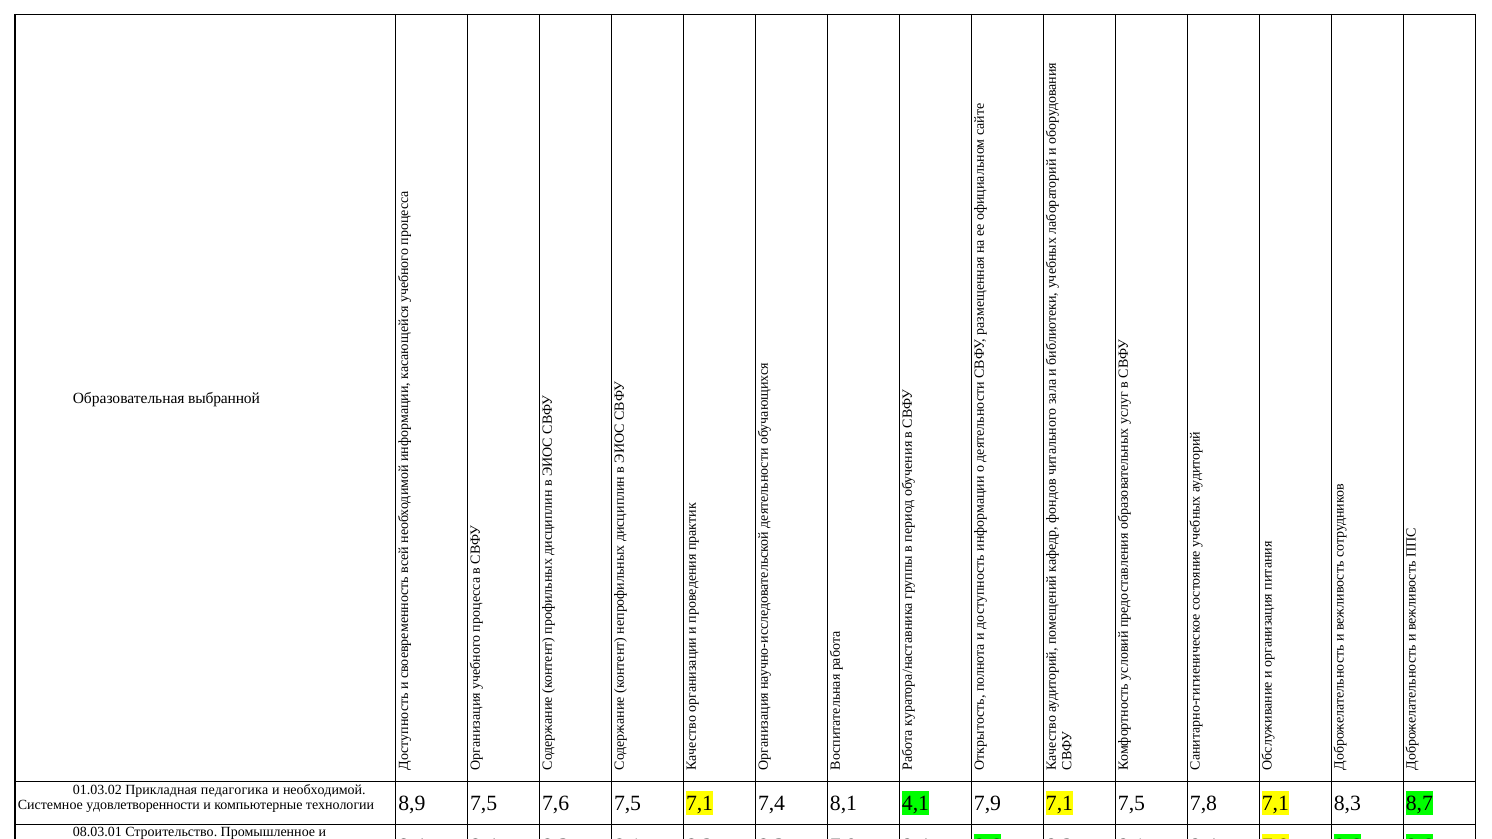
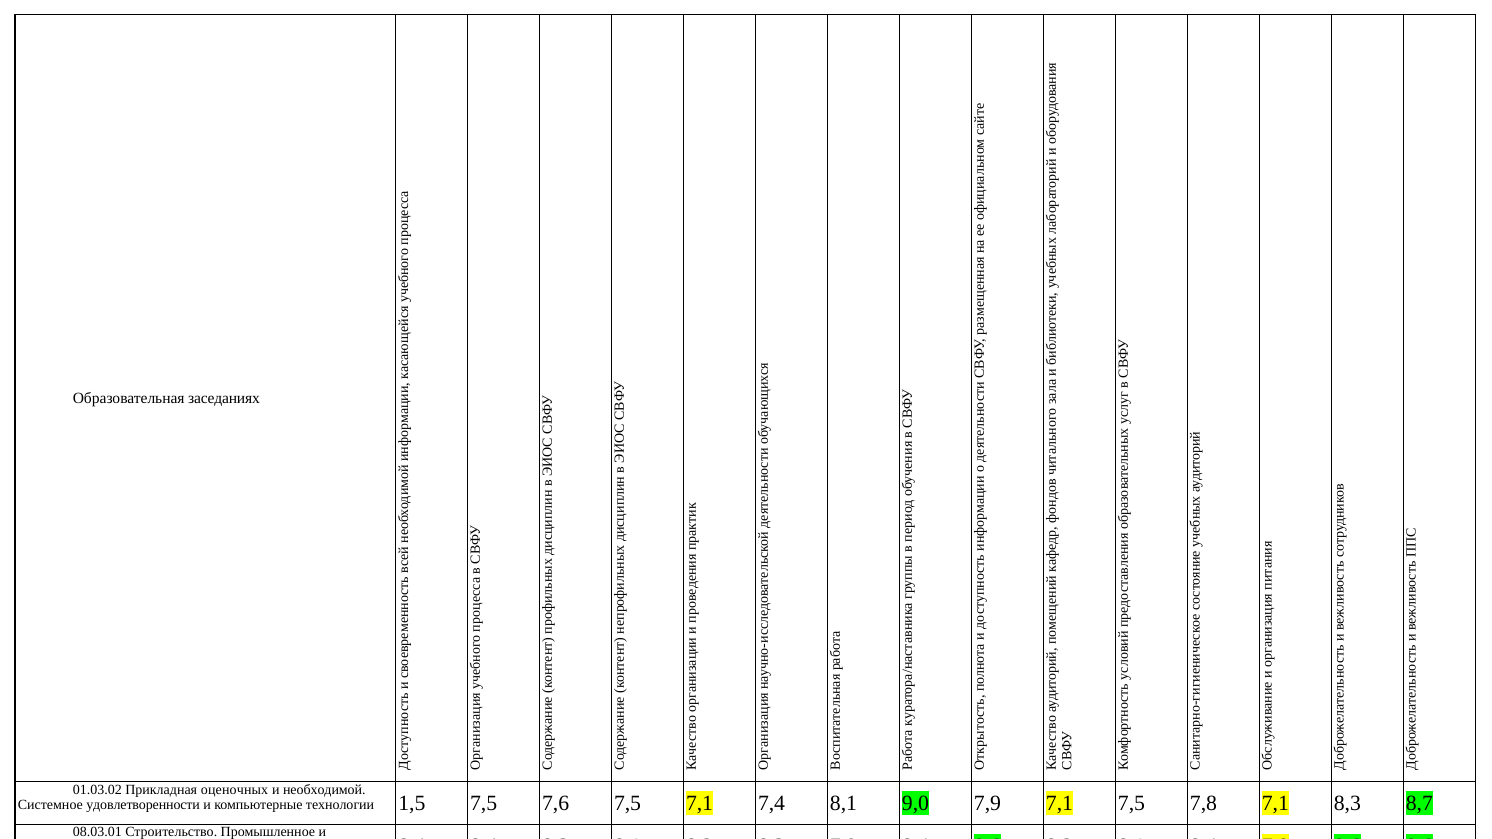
выбранной: выбранной -> заседаниях (224, 398)
Прикладная педагогика: педагогика -> оценочных (235, 790)
технологии 8,9: 8,9 -> 1,5 (412, 803)
8,1 4,1: 4,1 -> 9,0 (916, 803)
